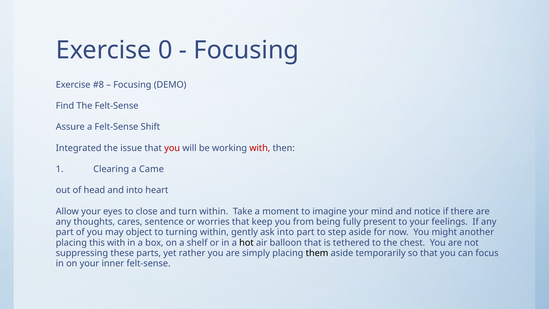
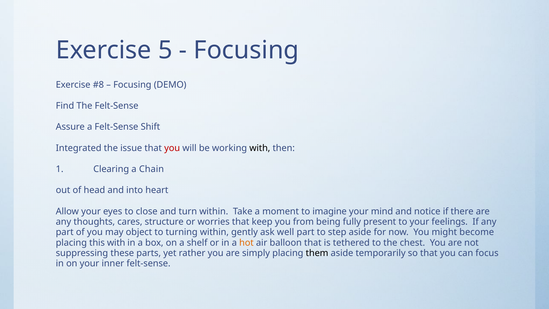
0: 0 -> 5 (165, 50)
with colour: red -> black (260, 148)
Came: Came -> Chain (151, 169)
sentence: sentence -> structure (164, 222)
ask into: into -> well (286, 232)
another: another -> become (477, 232)
hot colour: black -> orange (246, 243)
